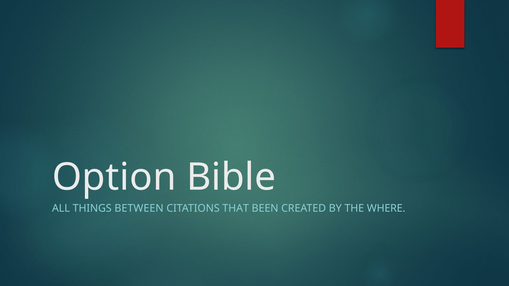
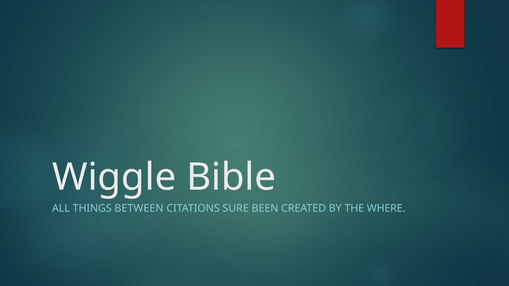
Option: Option -> Wiggle (114, 177)
THAT: THAT -> SURE (236, 208)
